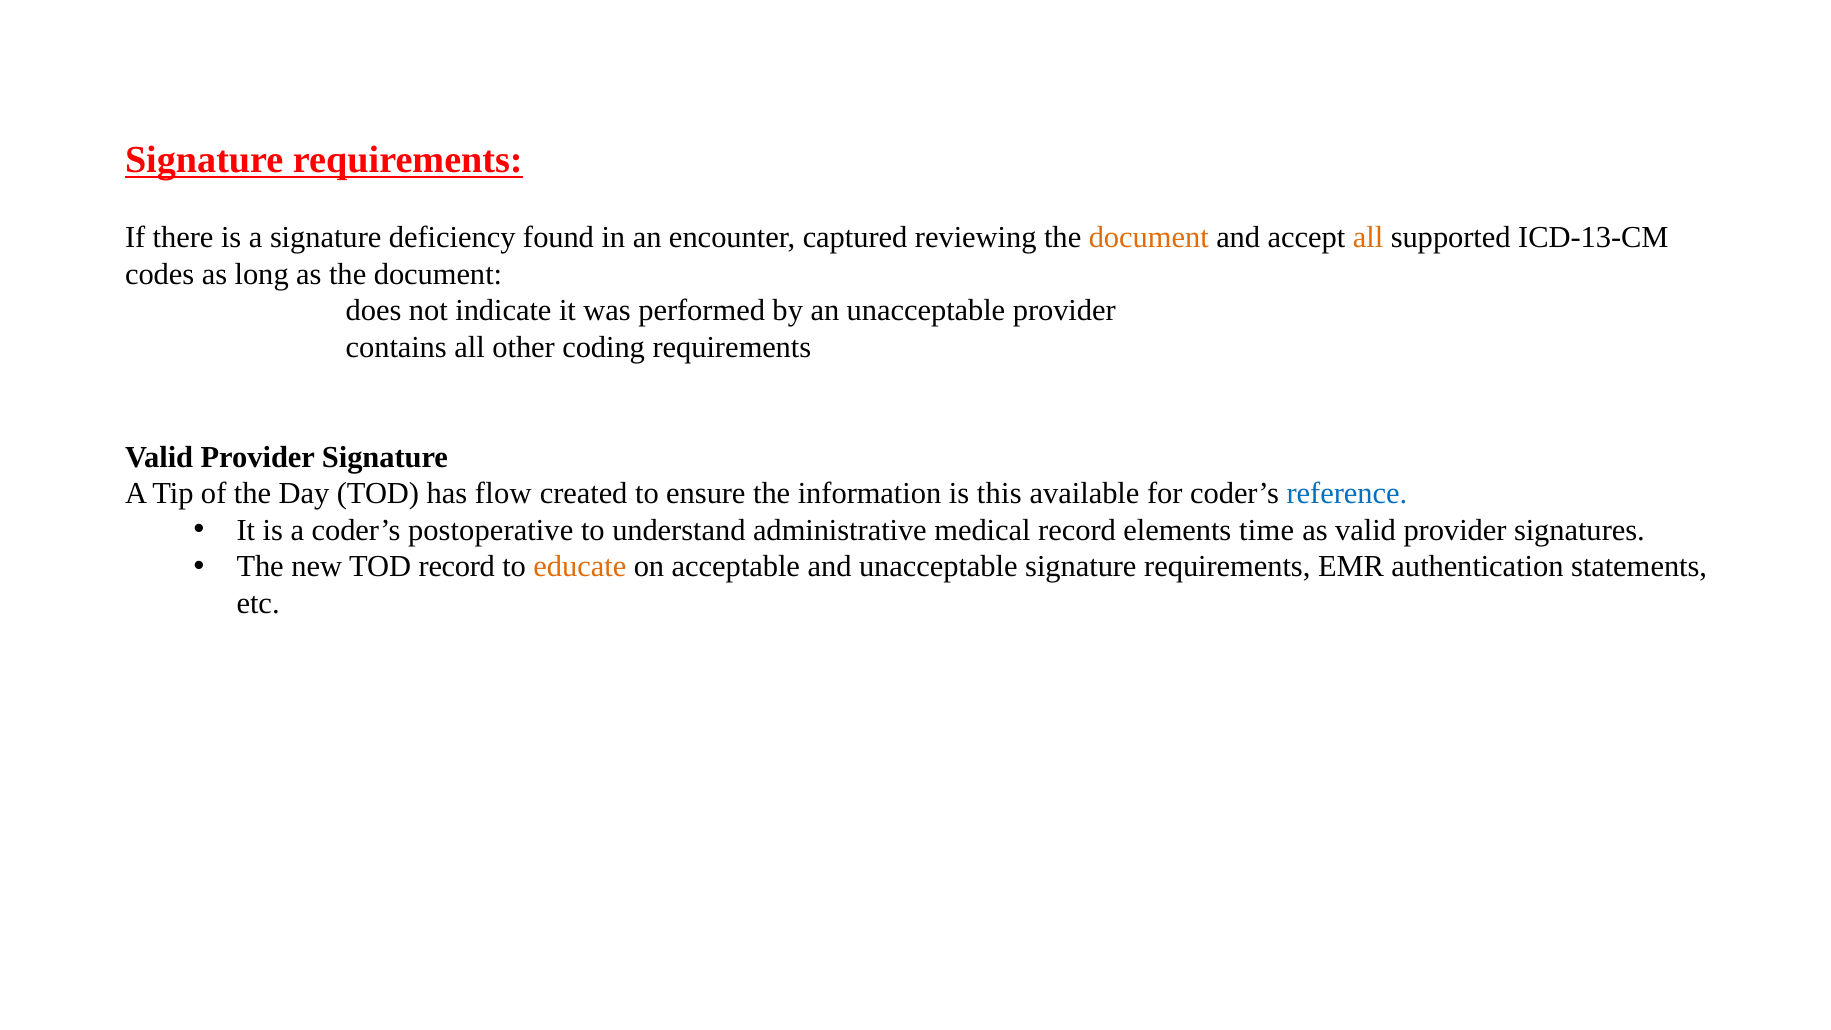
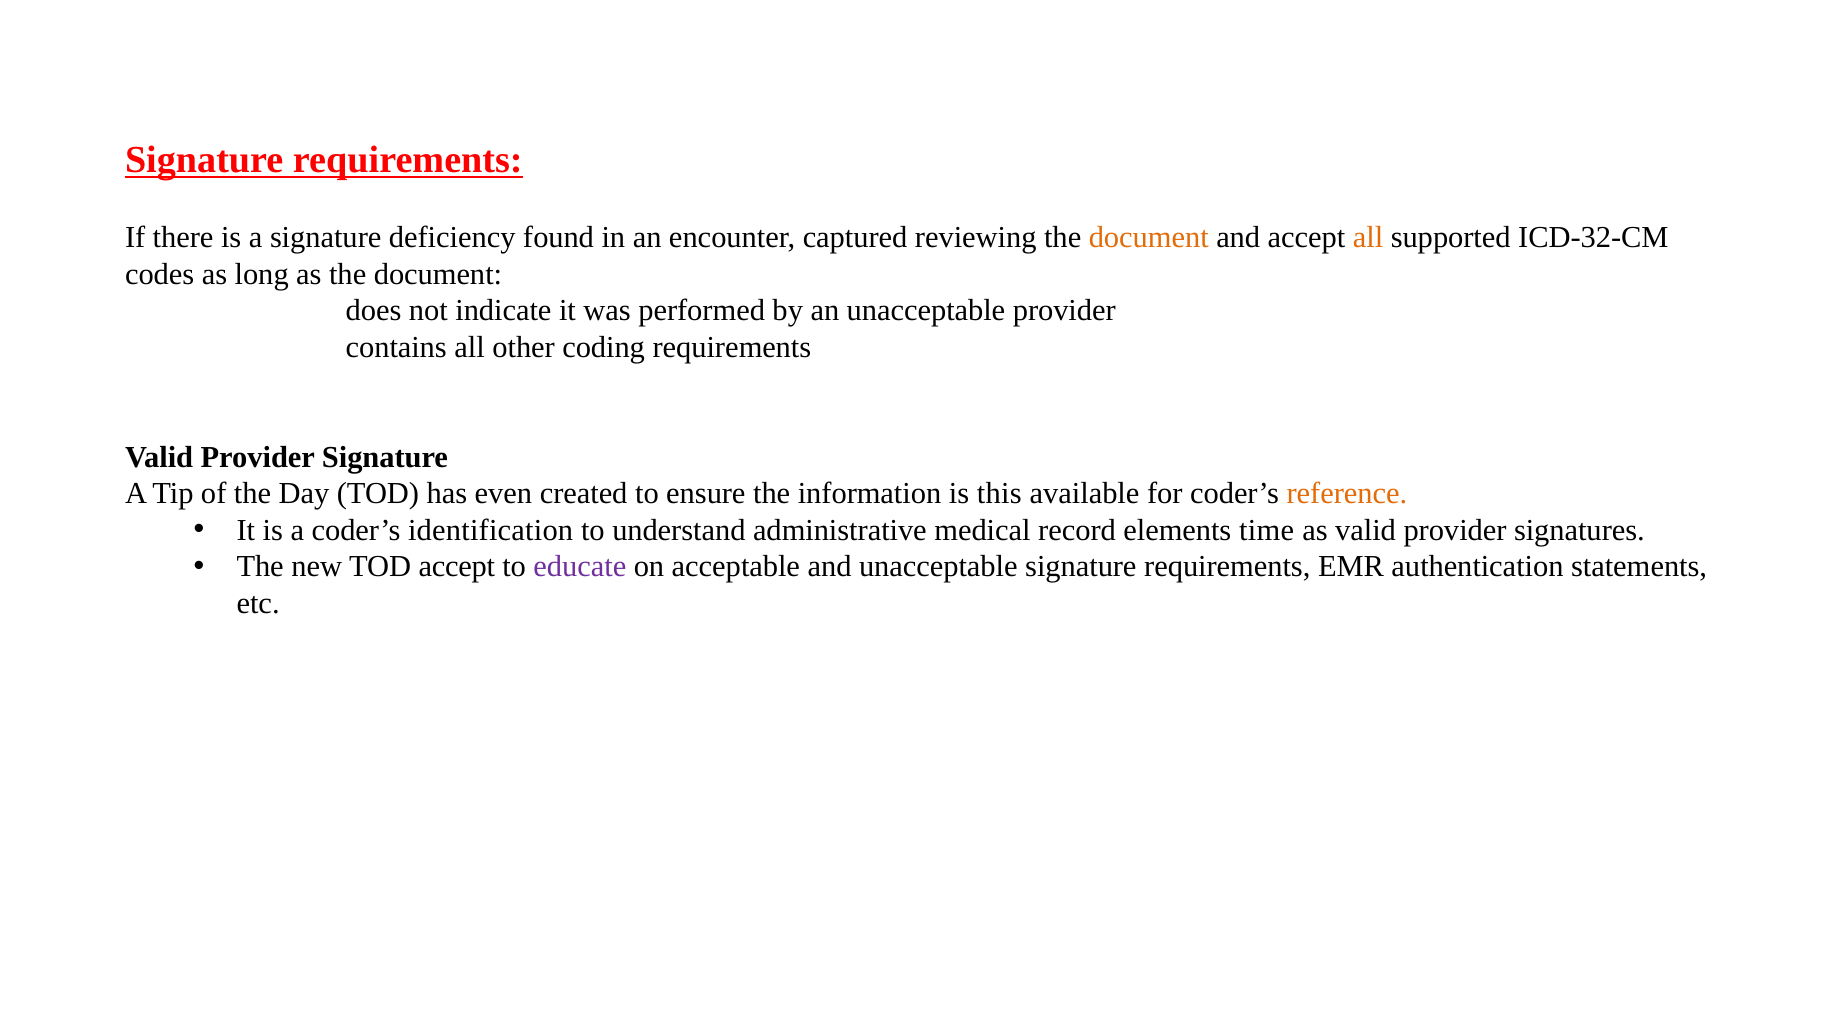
ICD-13-CM: ICD-13-CM -> ICD-32-CM (1593, 237)
flow: flow -> even (503, 494)
reference colour: blue -> orange (1347, 494)
postoperative: postoperative -> identification (491, 530)
TOD record: record -> accept (457, 567)
educate colour: orange -> purple (580, 567)
